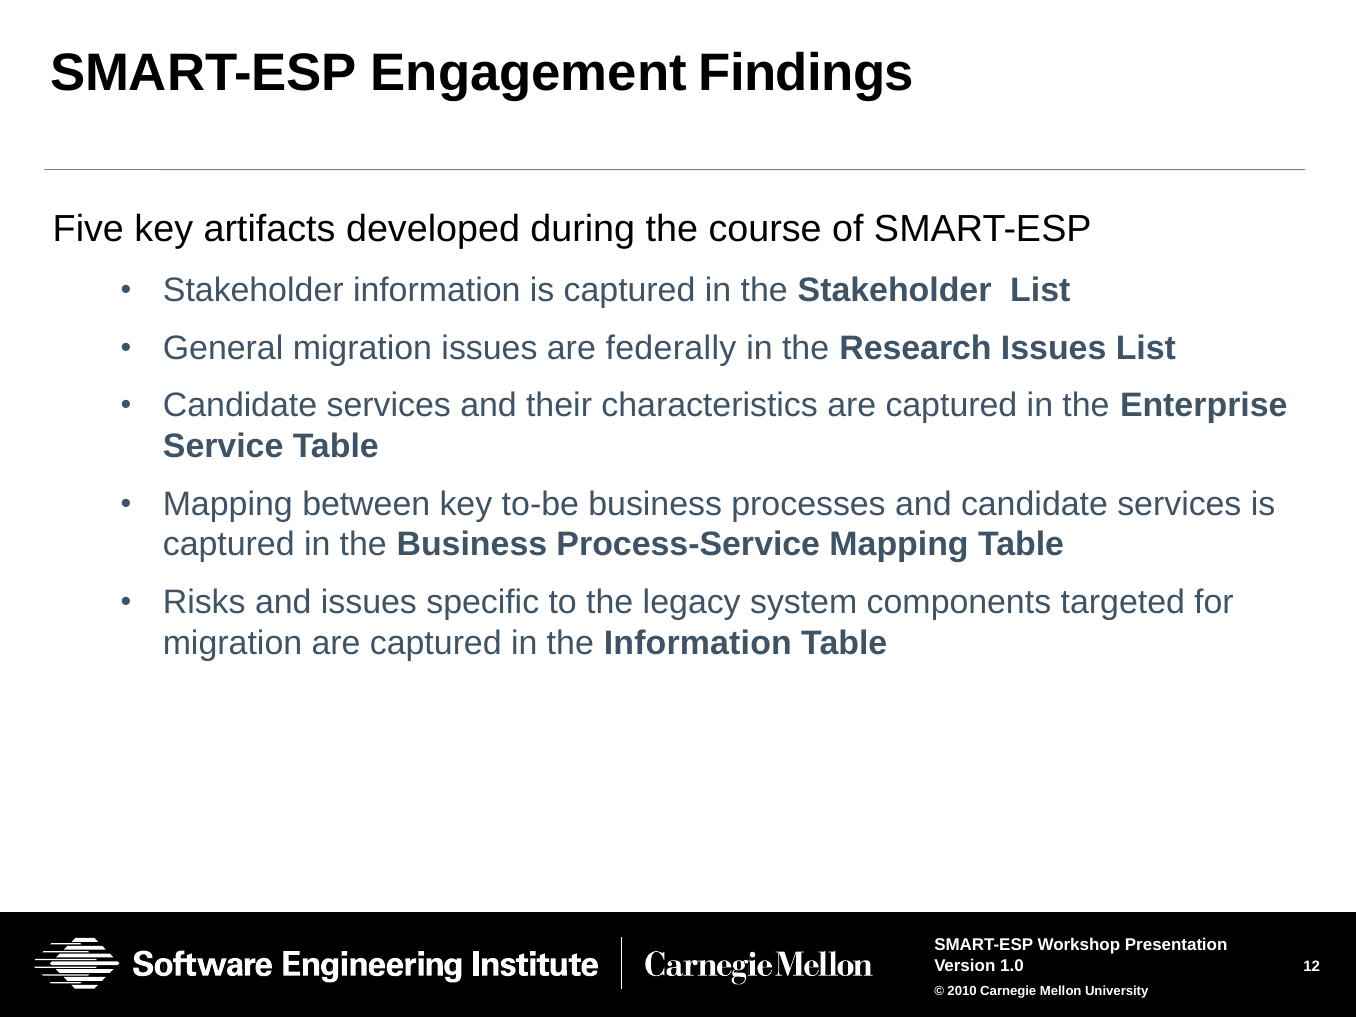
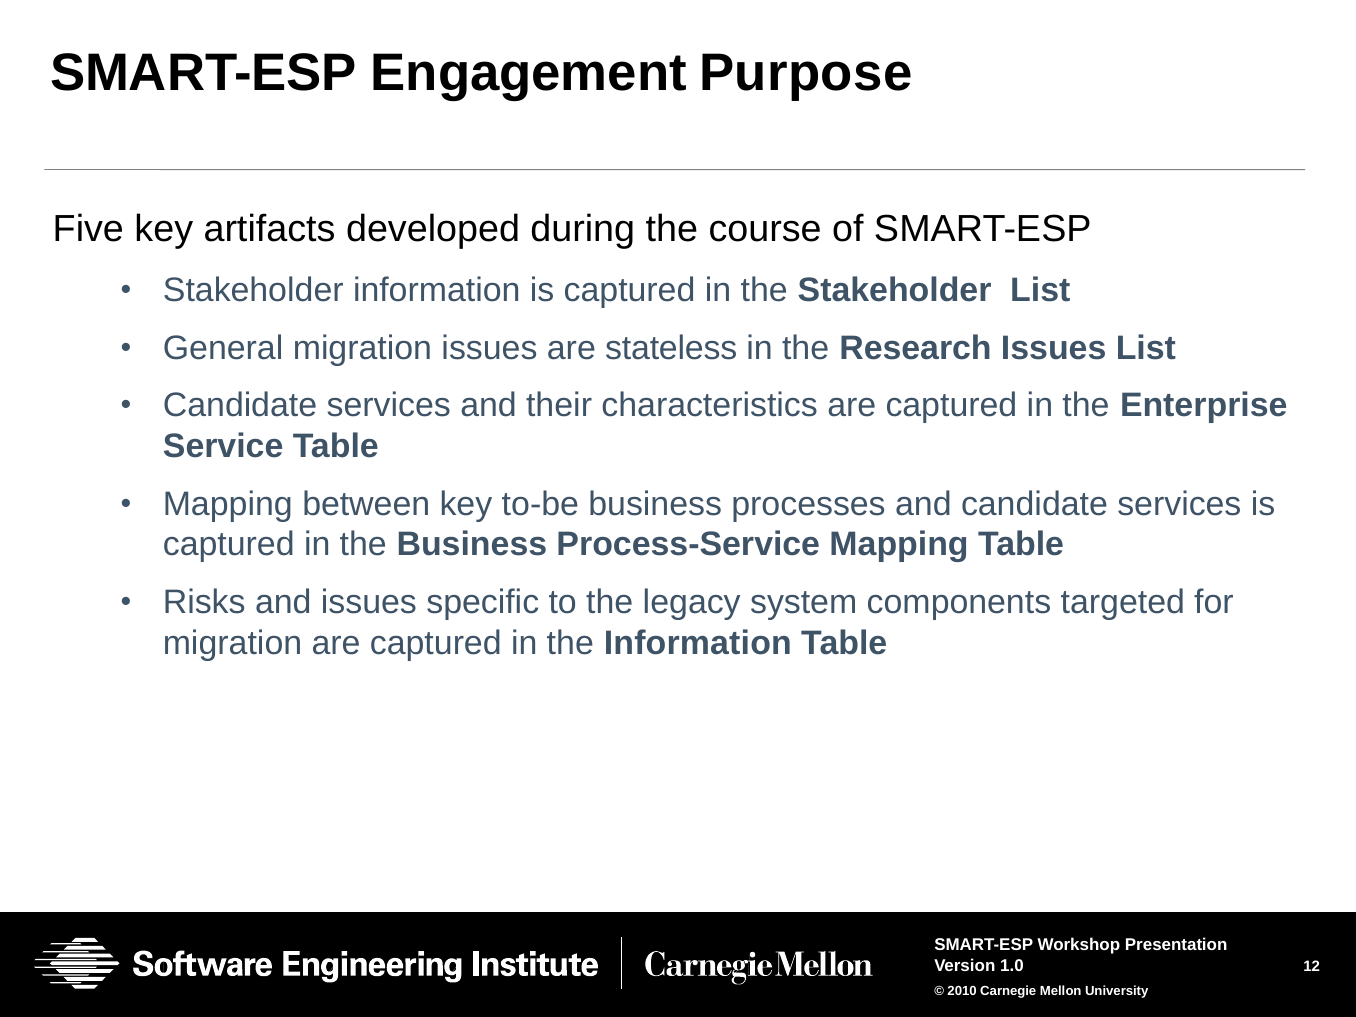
Findings: Findings -> Purpose (806, 73)
federally: federally -> stateless (671, 348)
